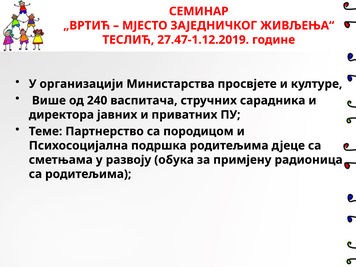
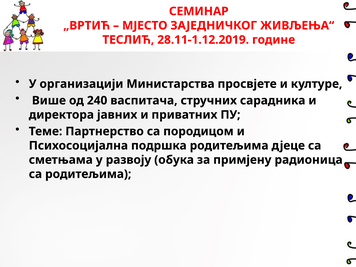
27.47-1.12.2019: 27.47-1.12.2019 -> 28.11-1.12.2019 (203, 40)
